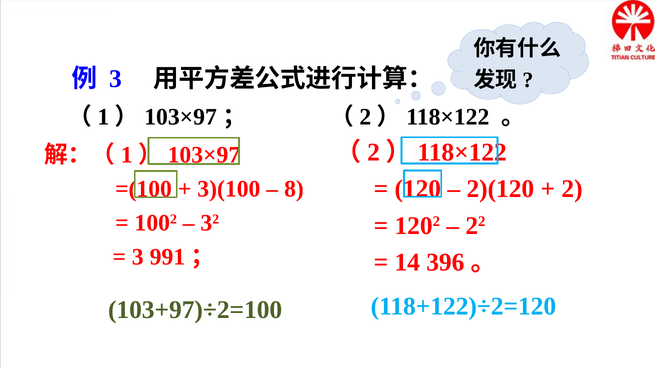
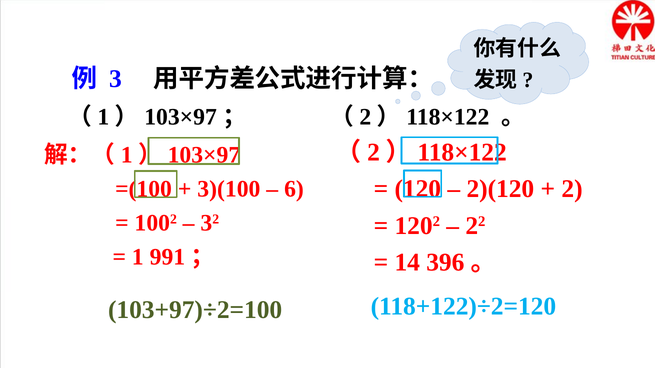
8: 8 -> 6 (294, 189)
3: 3 -> 1 (138, 257)
